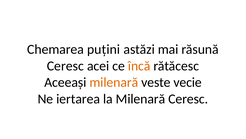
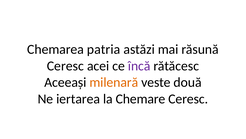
puțini: puțini -> patria (104, 49)
încă colour: orange -> purple (139, 66)
vecie: vecie -> două (188, 82)
la Milenară: Milenară -> Chemare (141, 98)
